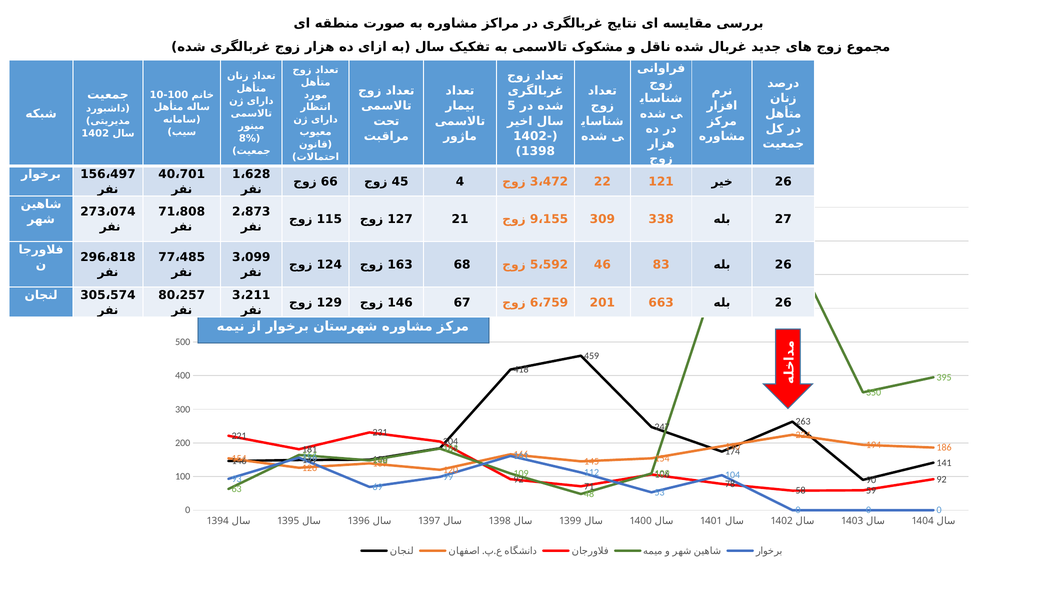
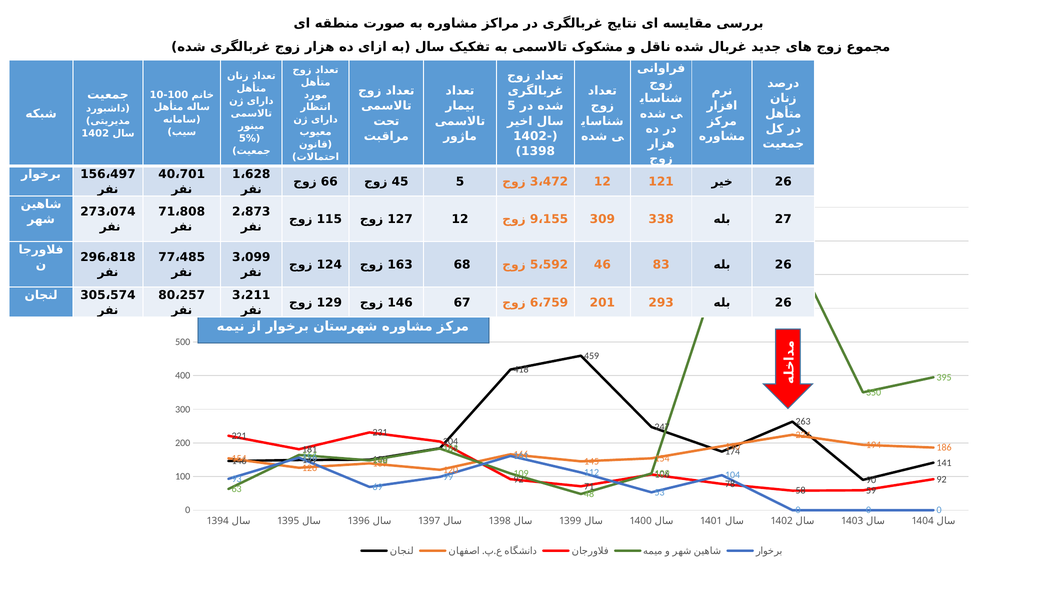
8%: 8% -> 5% (247, 138)
4: 4 -> 5 (460, 182)
22: 22 -> 12 (602, 182)
21: 21 -> 12 (460, 219)
663: 663 -> 293 (661, 303)
